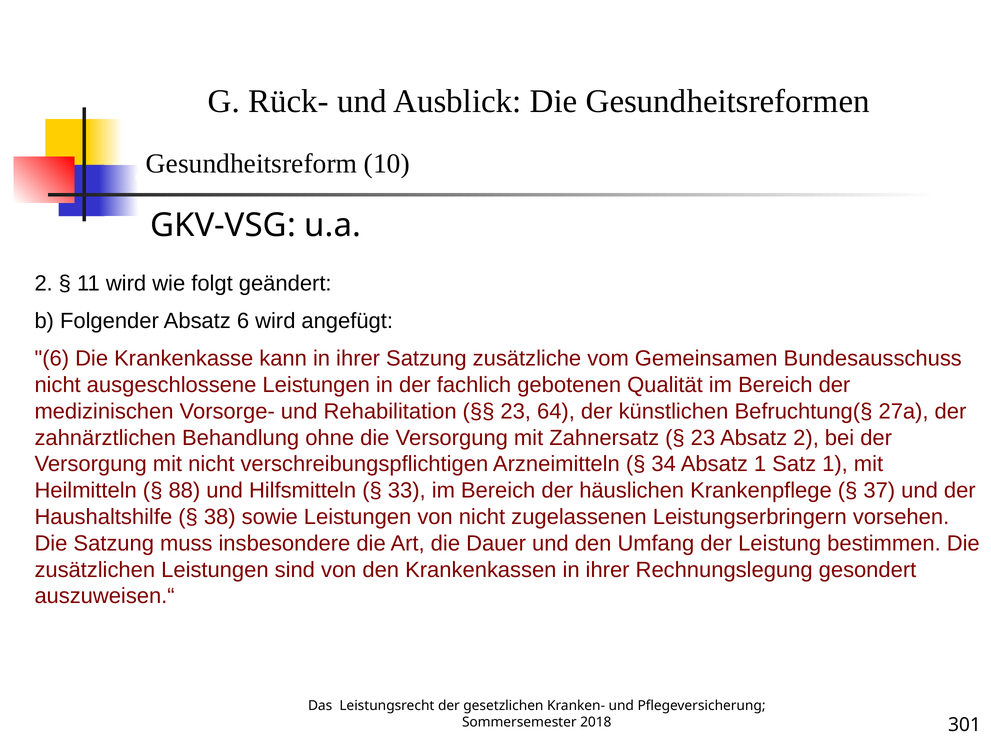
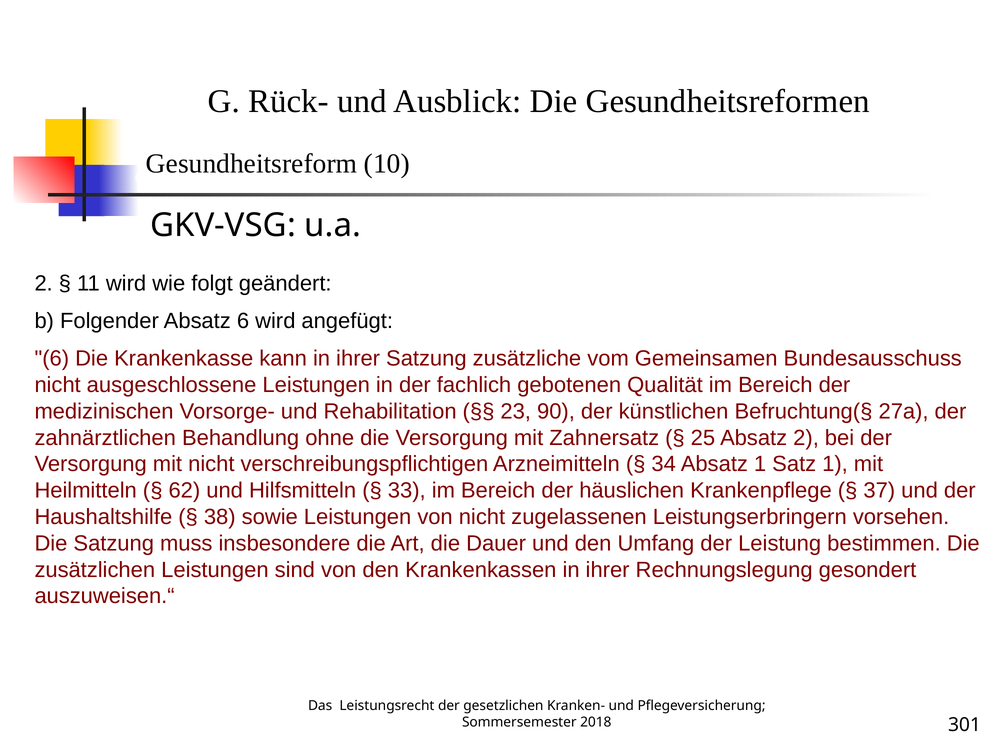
64: 64 -> 90 (556, 411)
23: 23 -> 25 (703, 438)
88: 88 -> 62 (184, 491)
